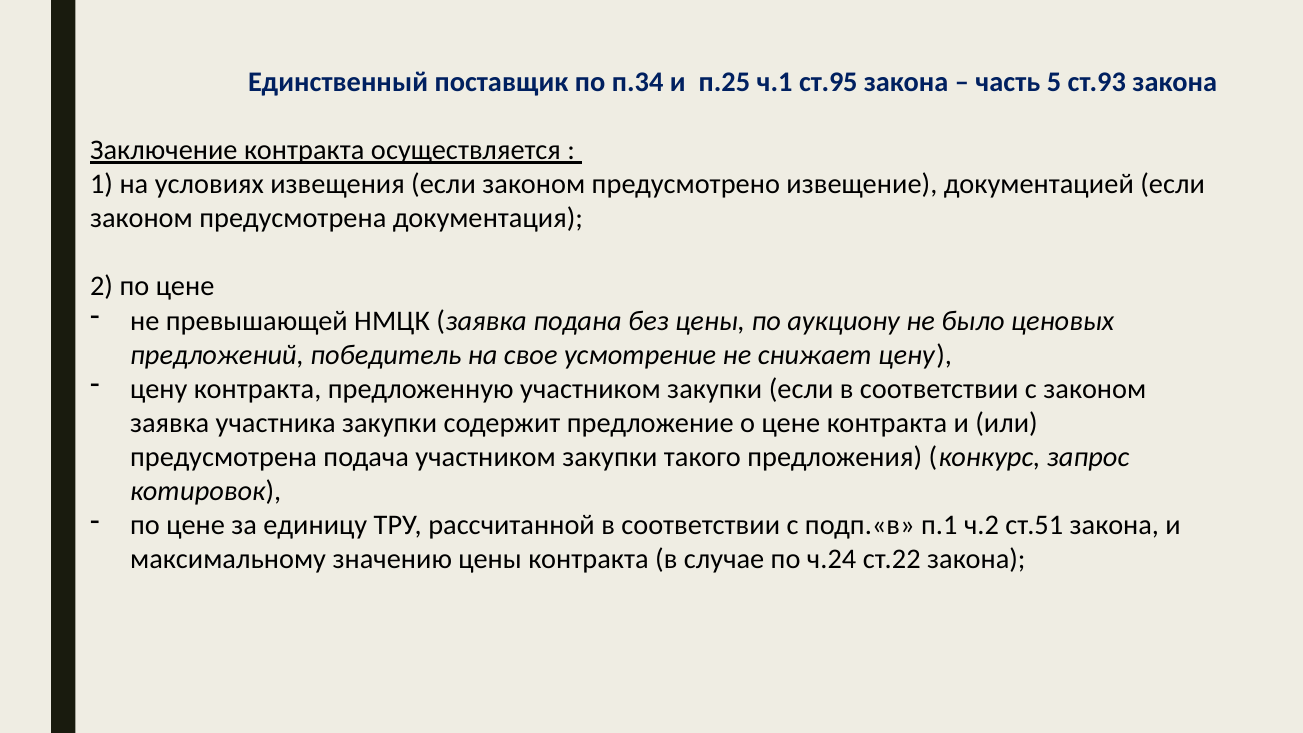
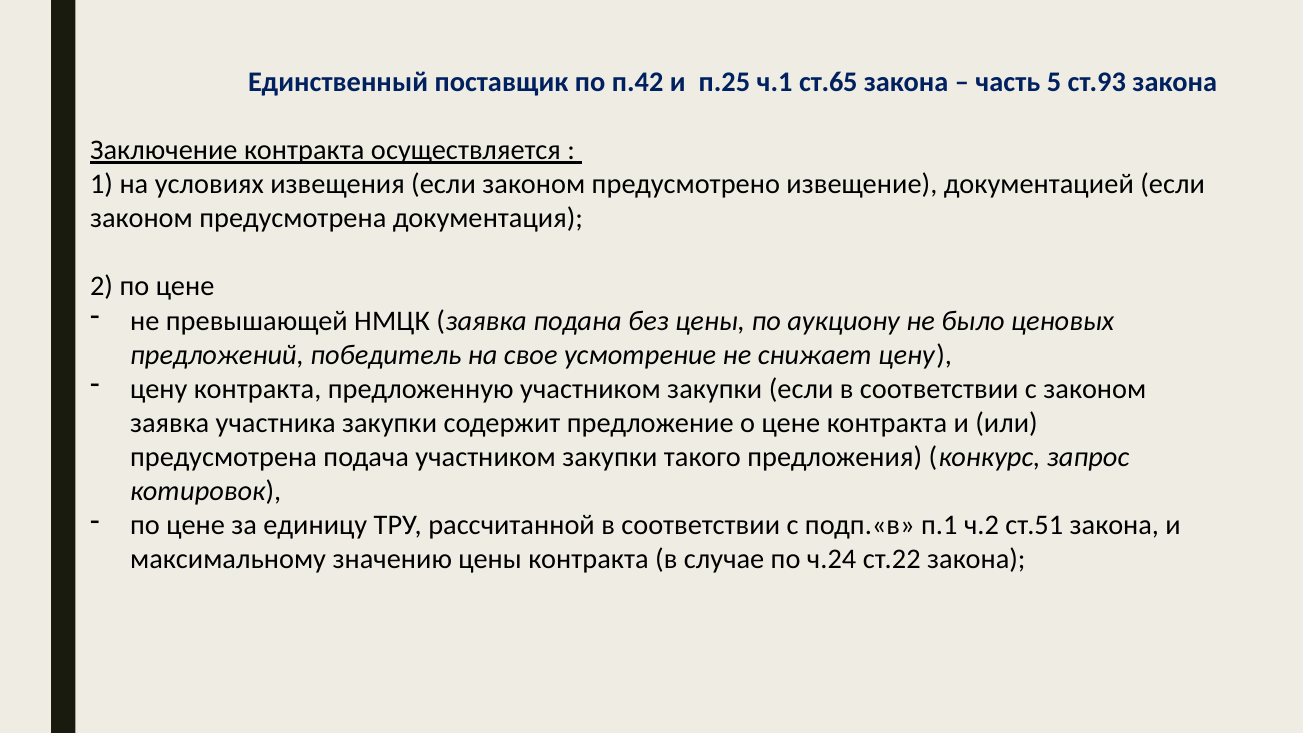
п.34: п.34 -> п.42 (638, 82)
ст.95: ст.95 -> ст.65 (828, 82)
